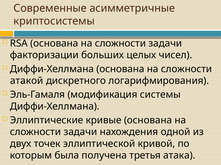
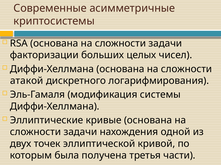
атака: атака -> части (179, 156)
